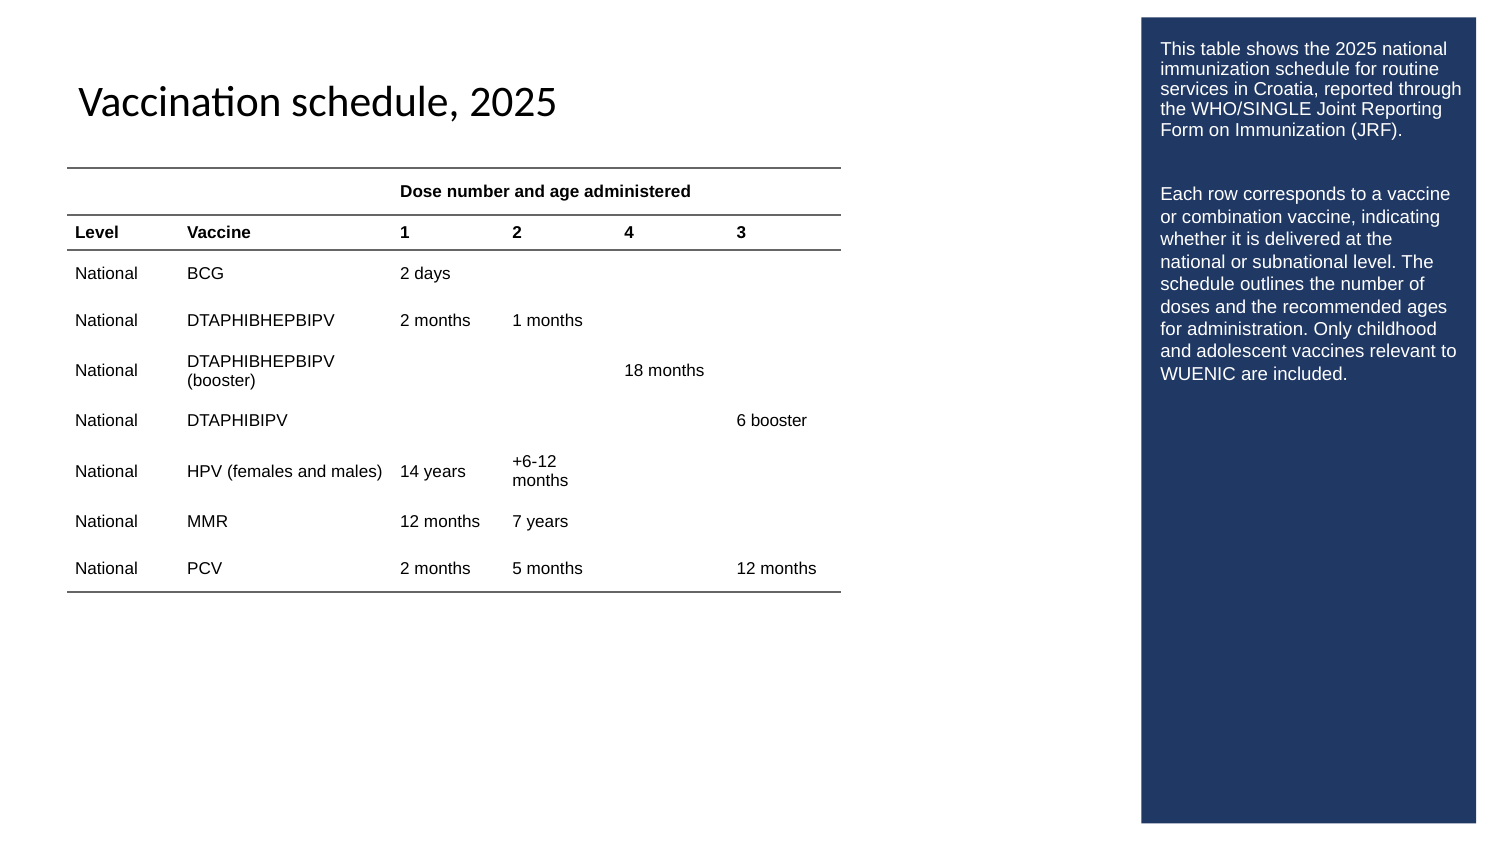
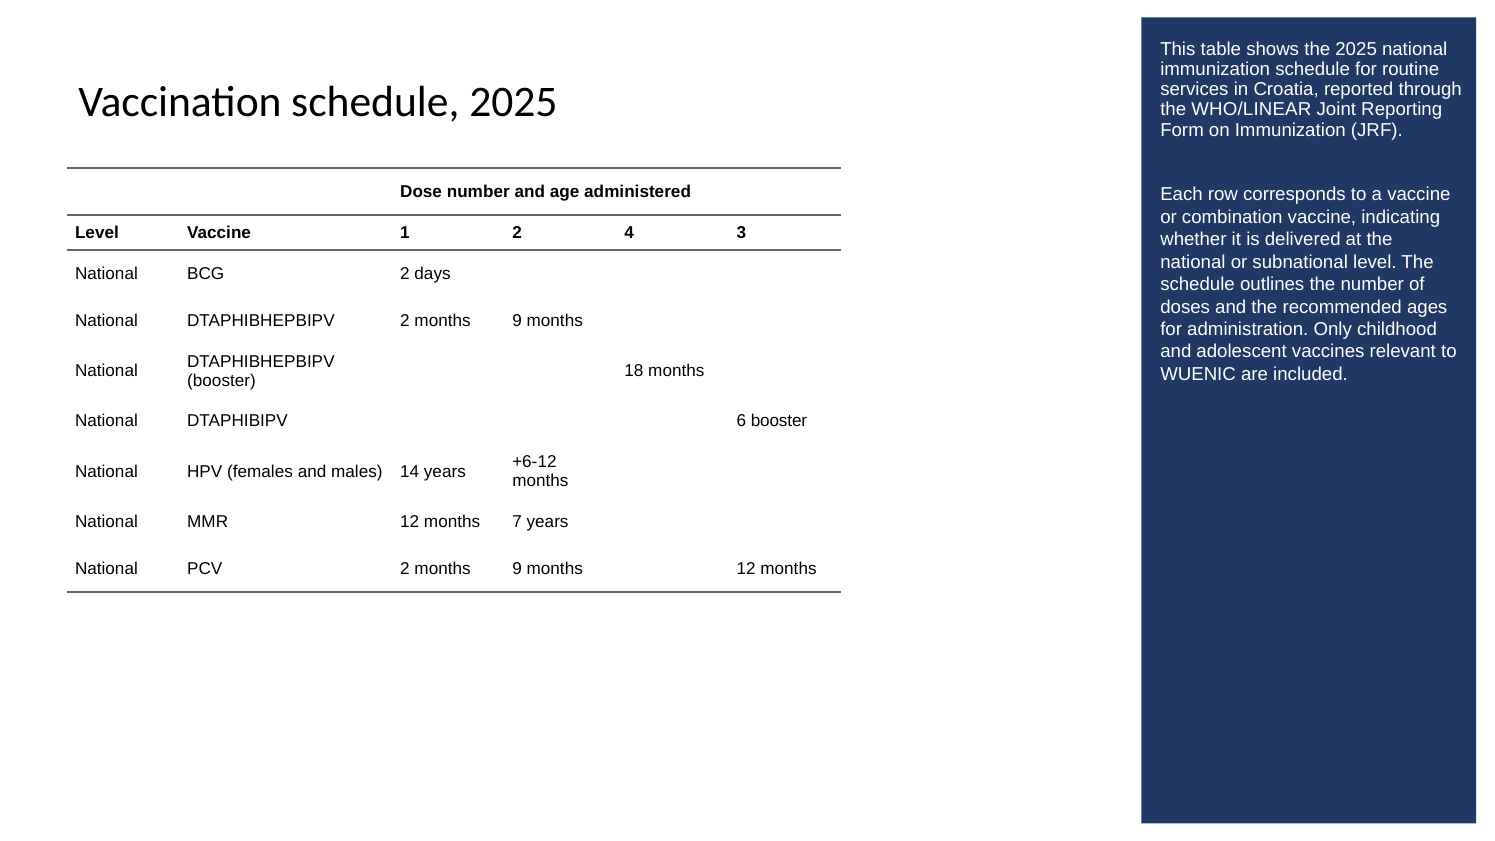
WHO/SINGLE: WHO/SINGLE -> WHO/LINEAR (1251, 110)
DTAPHIBHEPBIPV 2 months 1: 1 -> 9 (517, 321)
PCV 2 months 5: 5 -> 9 (517, 569)
